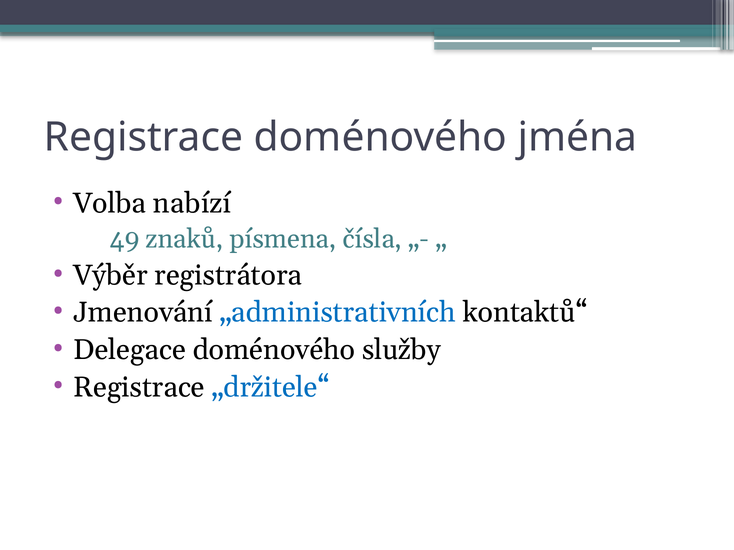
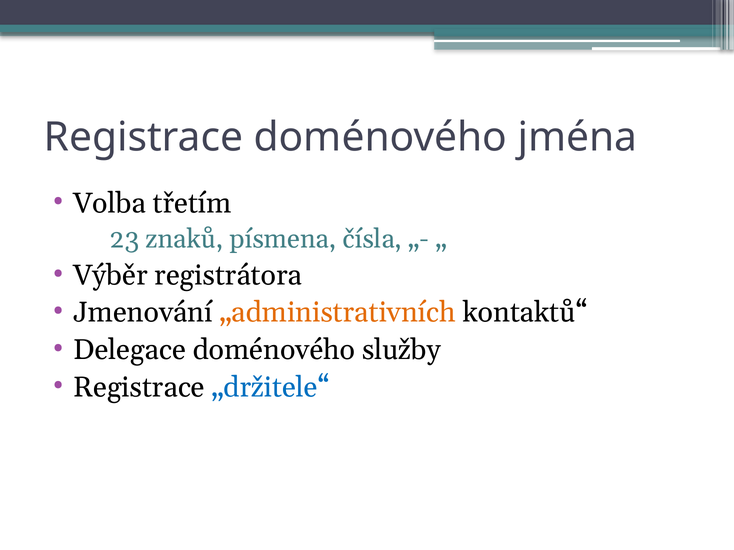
nabízí: nabízí -> třetím (192, 203)
49: 49 -> 23 (125, 239)
„administrativních colour: blue -> orange (338, 313)
